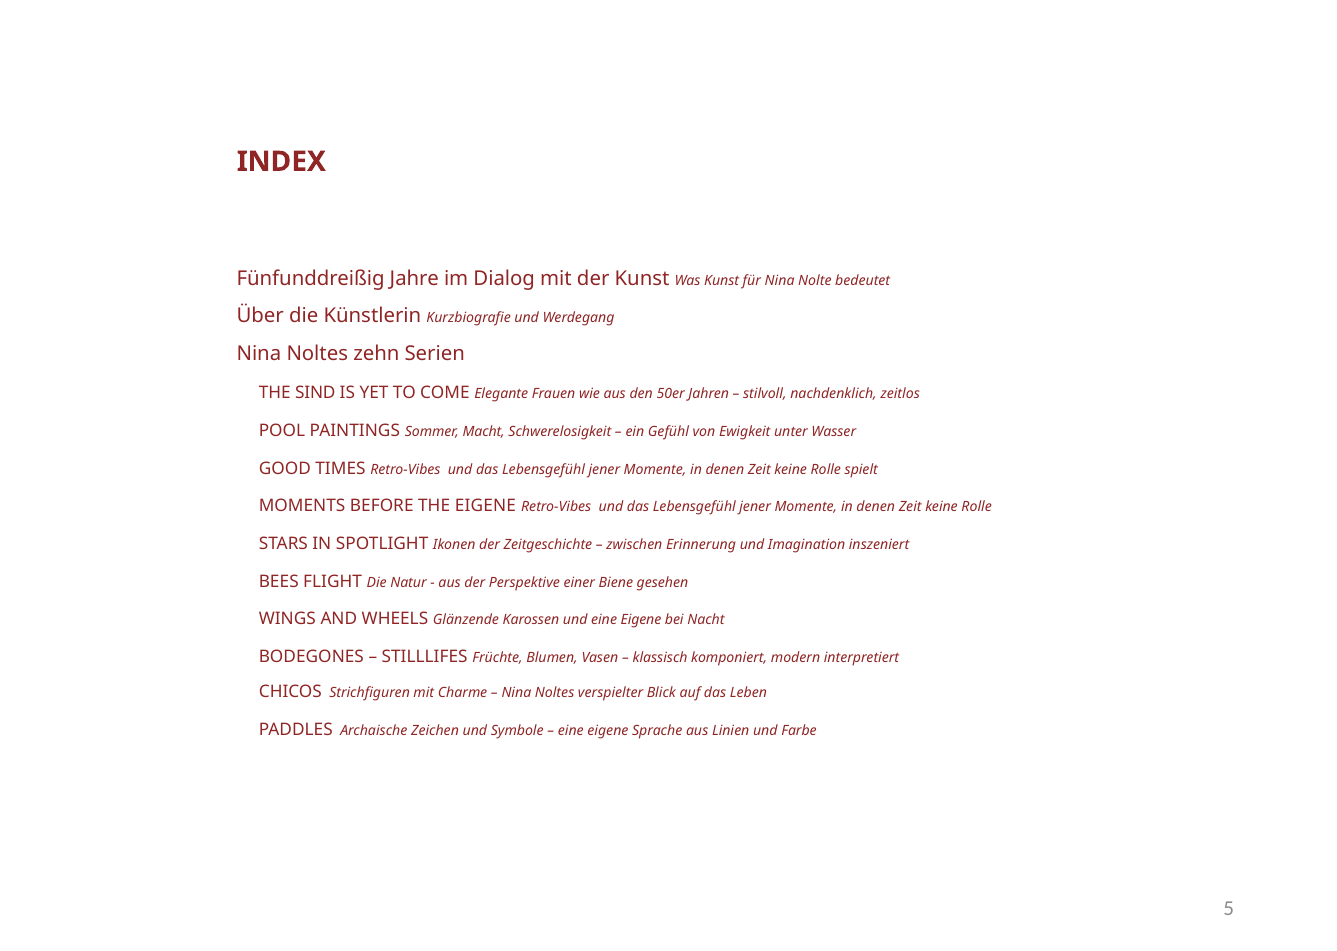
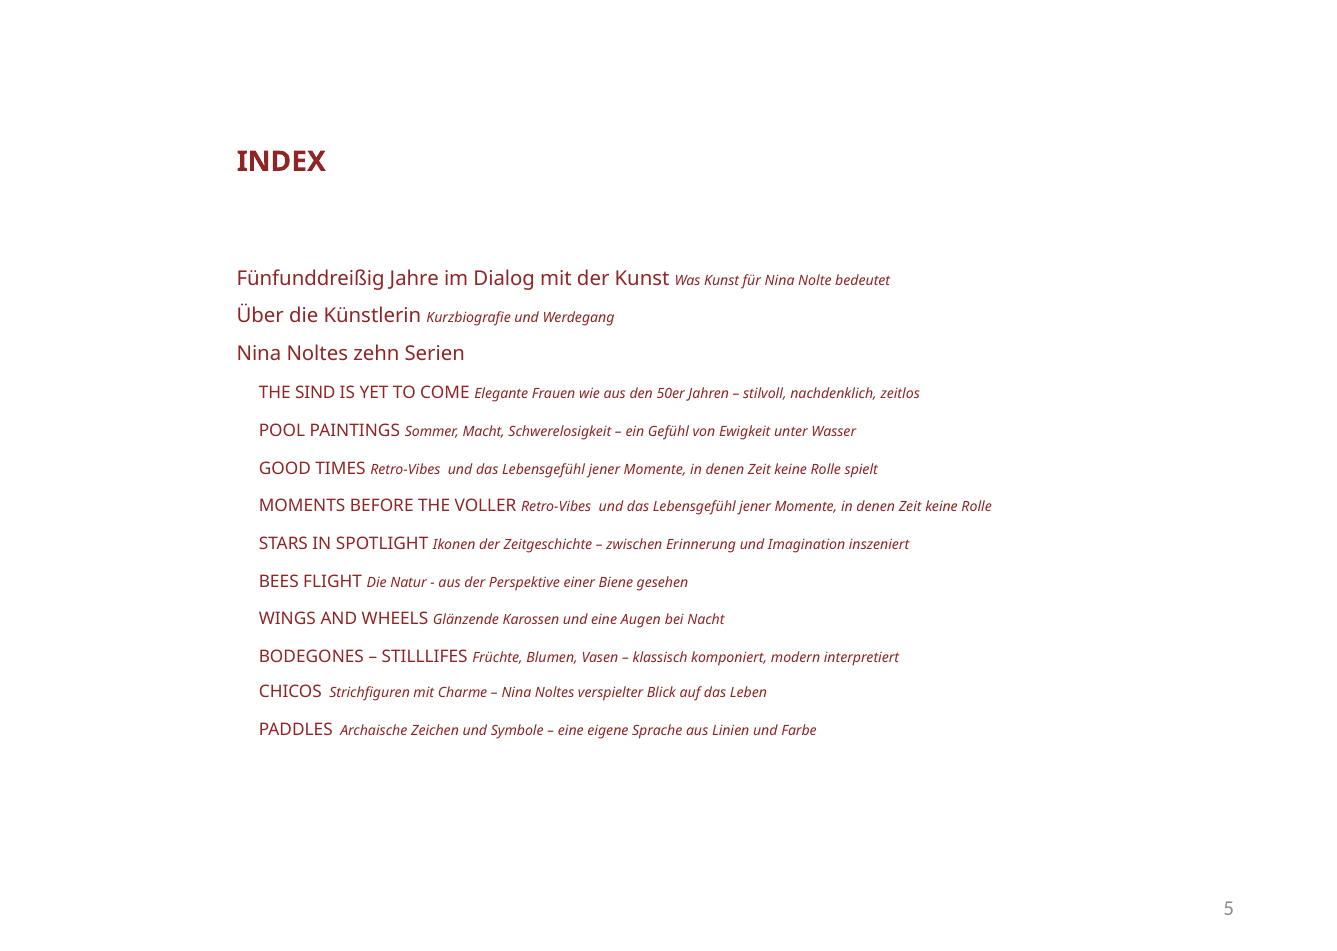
THE EIGENE: EIGENE -> VOLLER (485, 506)
und eine Eigene: Eigene -> Augen (641, 620)
